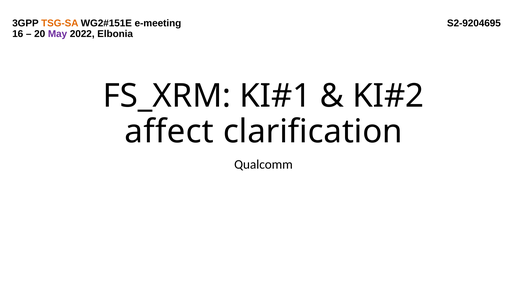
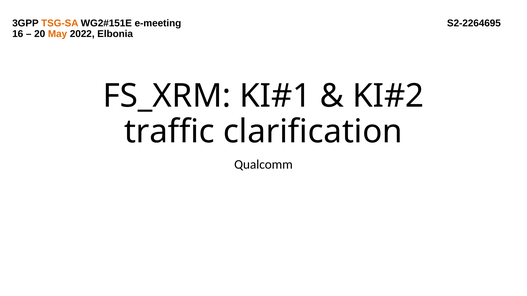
S2-9204695: S2-9204695 -> S2-2264695 (474, 23)
May colour: purple -> orange (58, 34)
affect: affect -> traffic (169, 132)
